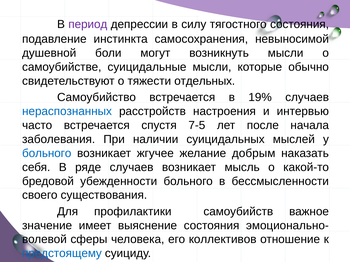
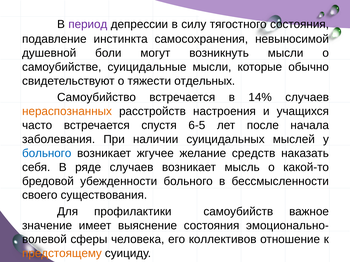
19%: 19% -> 14% (260, 98)
нераспознанных colour: blue -> orange (67, 112)
интервью: интервью -> учащихся (303, 112)
7-5: 7-5 -> 6-5 (197, 126)
добрым: добрым -> средств (254, 154)
предстоящему colour: blue -> orange (62, 254)
